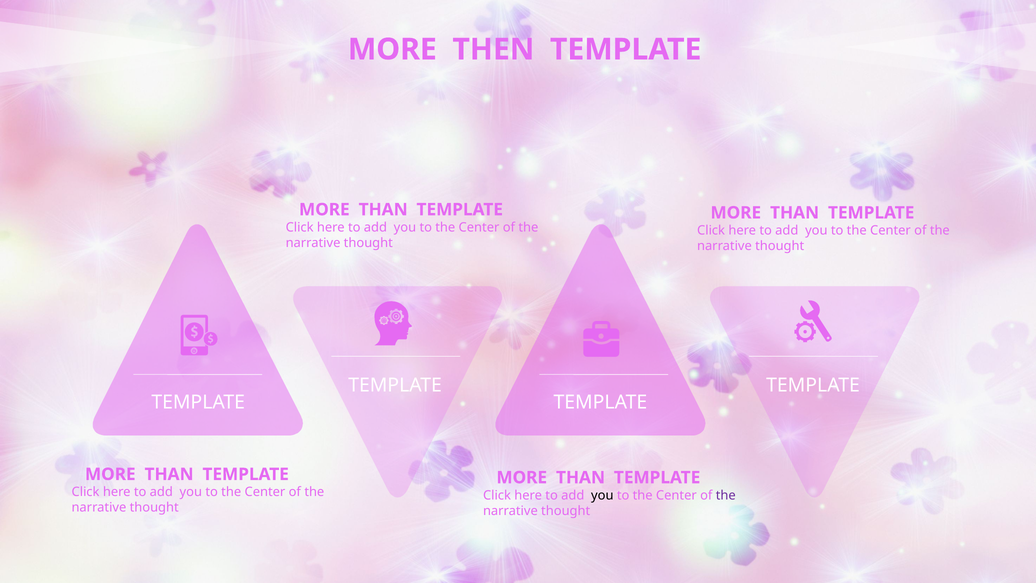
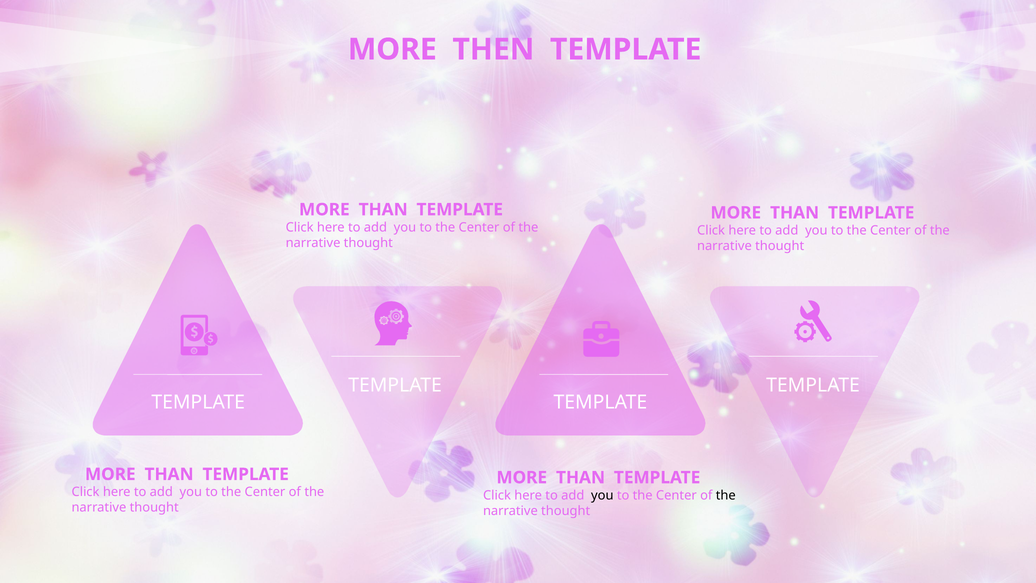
the colour: purple -> black (726, 495)
